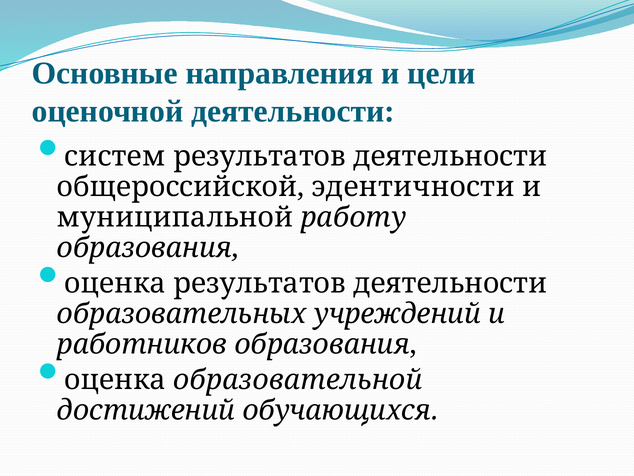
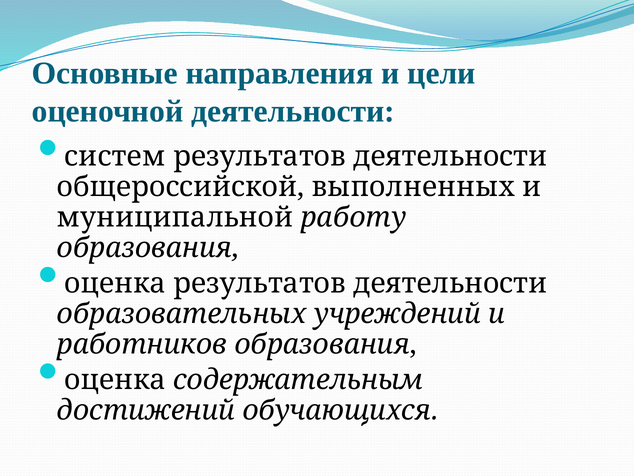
эдентичности: эдентичности -> выполненных (413, 187)
образовательной: образовательной -> содержательным (298, 379)
